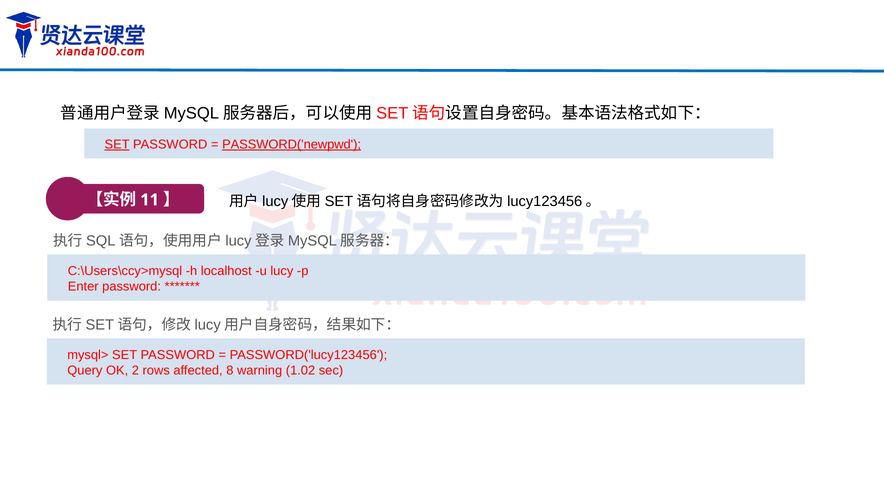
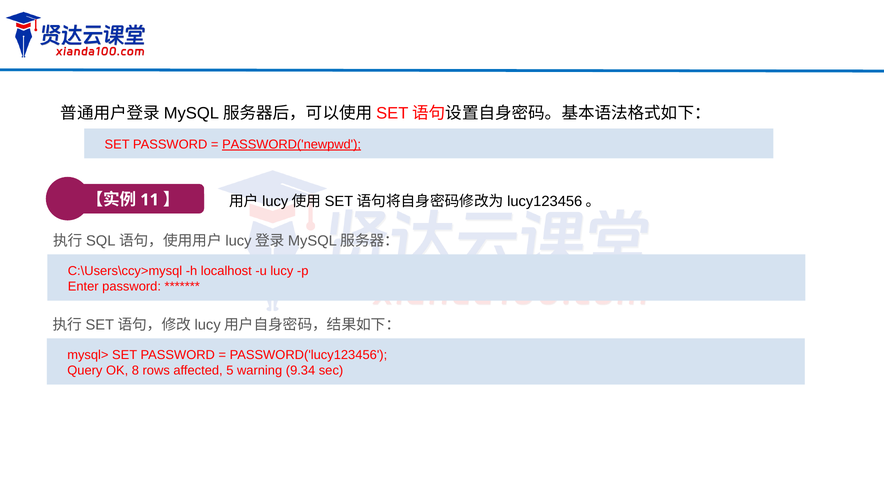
SET underline: present -> none (117, 145)
2: 2 -> 8 (135, 371)
8: 8 -> 5 (230, 371)
1.02: 1.02 -> 9.34 (301, 371)
